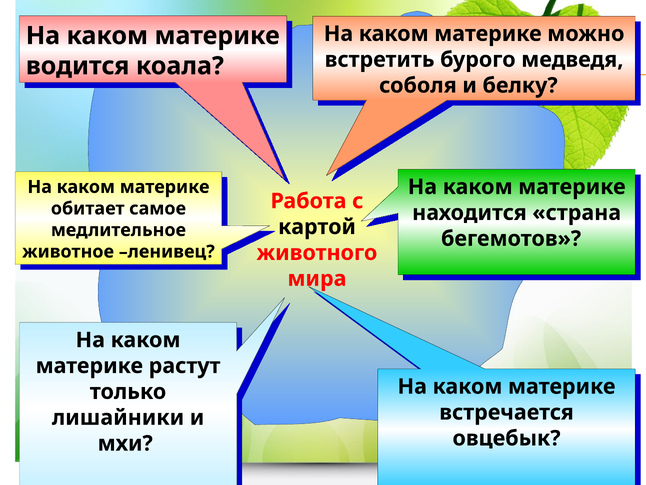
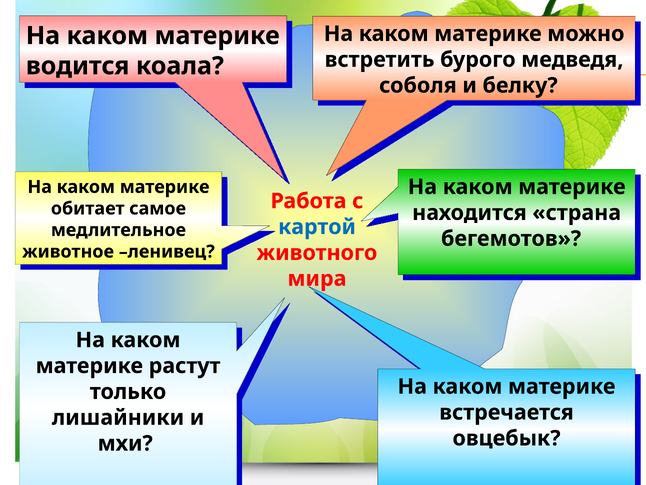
картой colour: black -> blue (317, 227)
